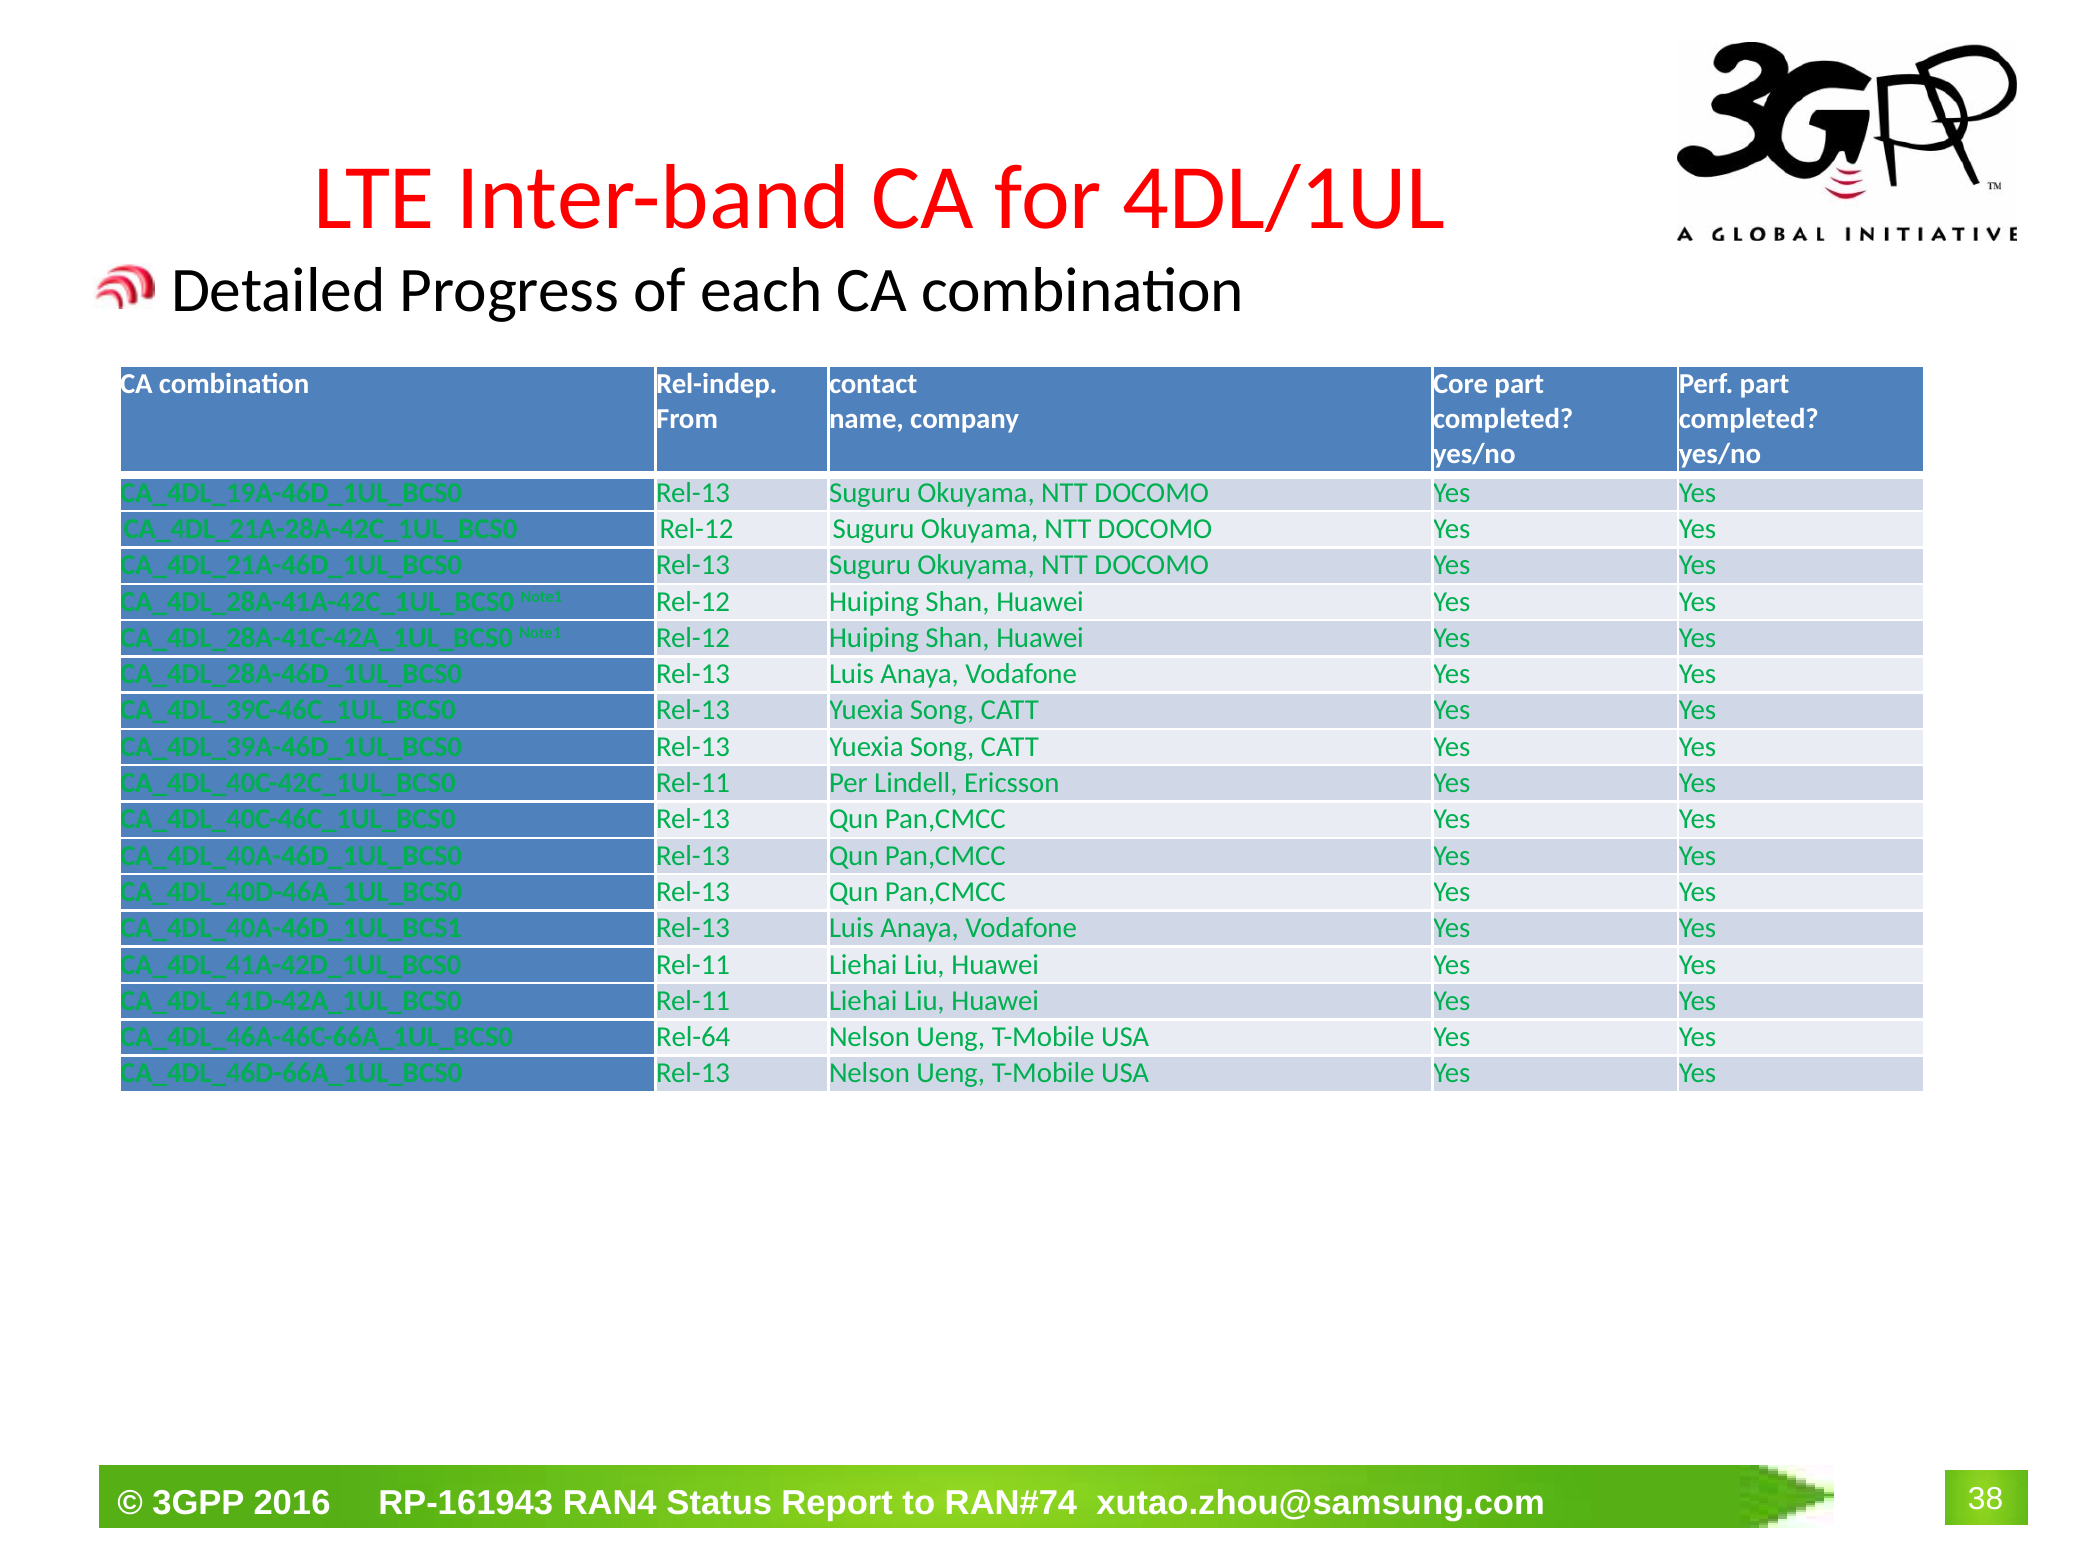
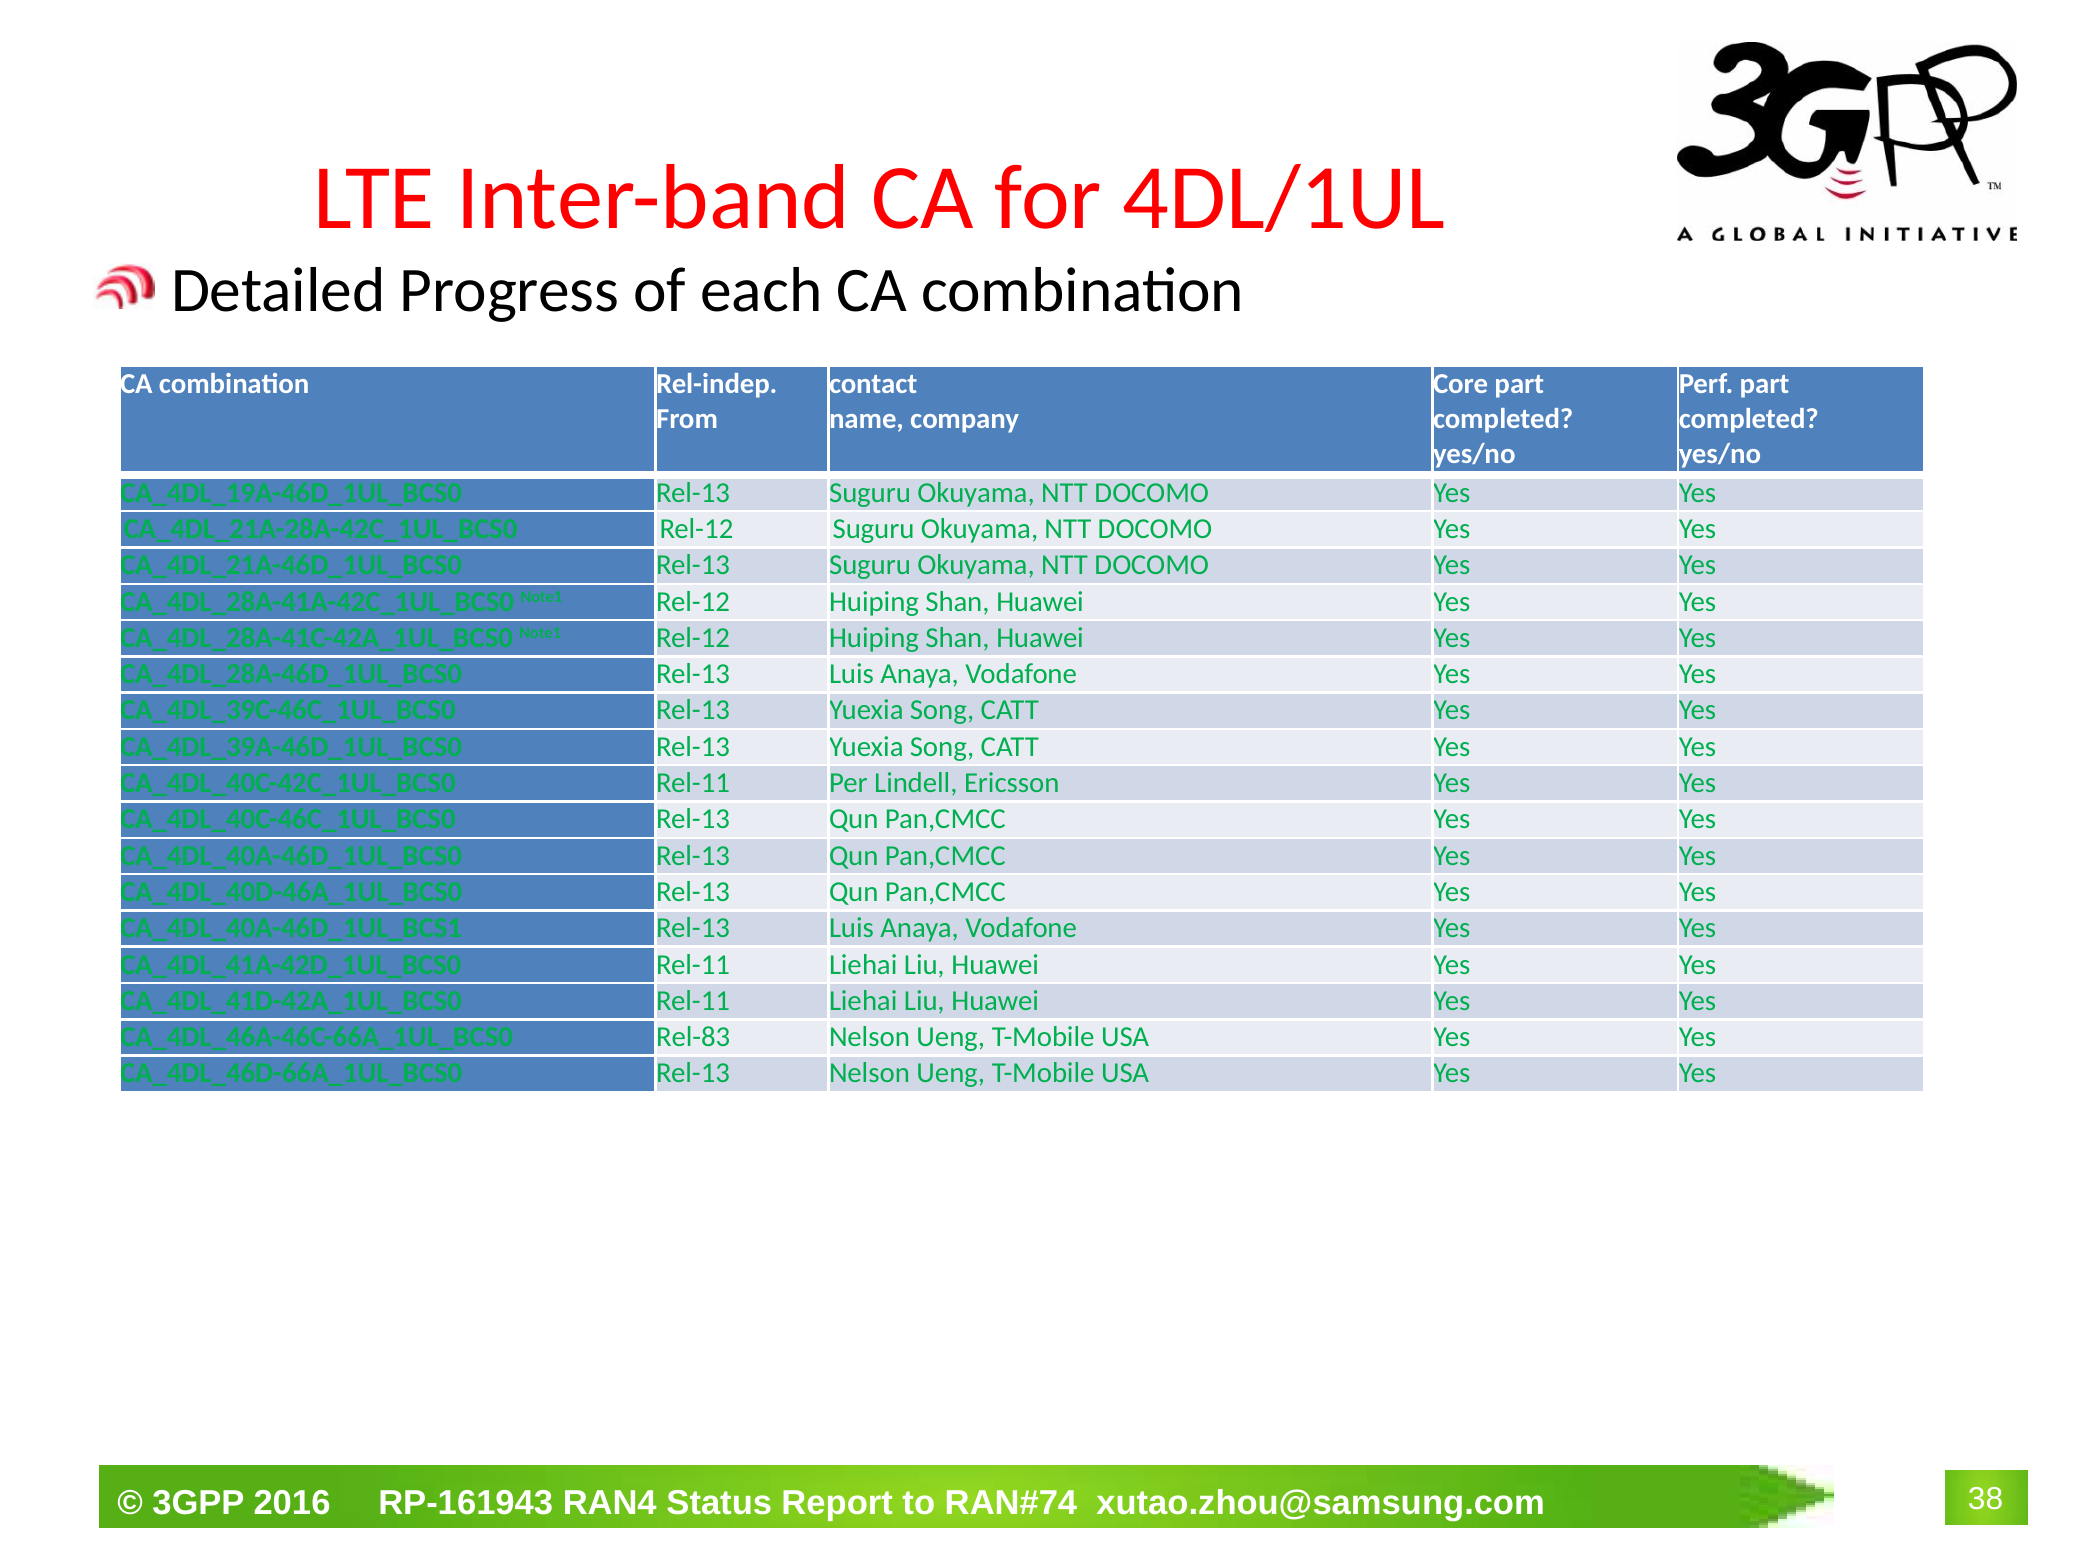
Rel-64: Rel-64 -> Rel-83 (693, 1038)
